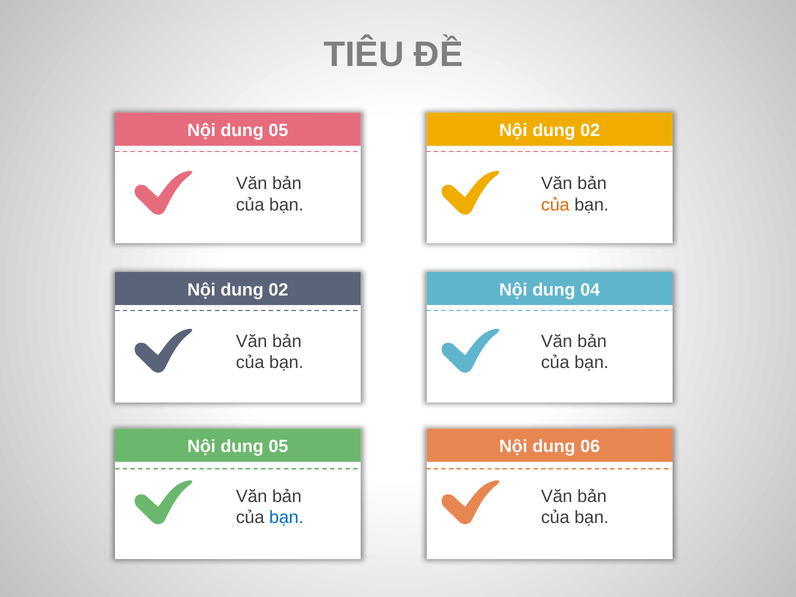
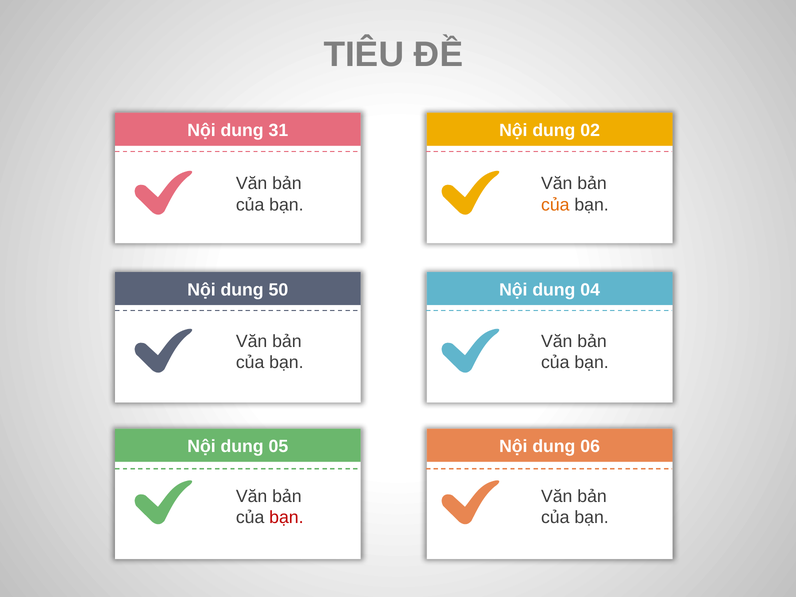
05: 05 -> 31 (278, 131)
02: 02 -> 50 (278, 290)
bạn colour: blue -> red (286, 518)
